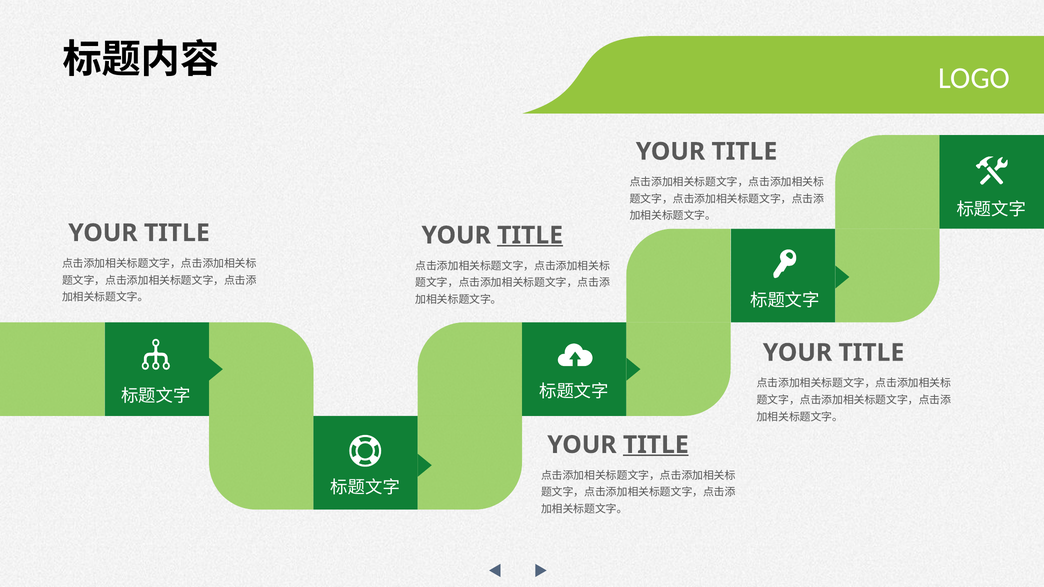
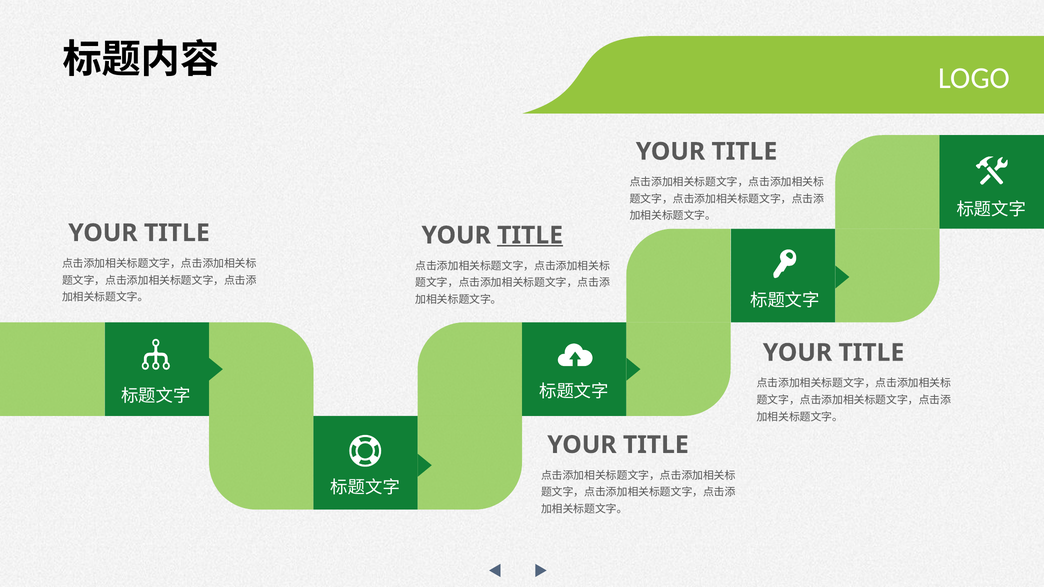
TITLE underline: present -> none (656, 445)
